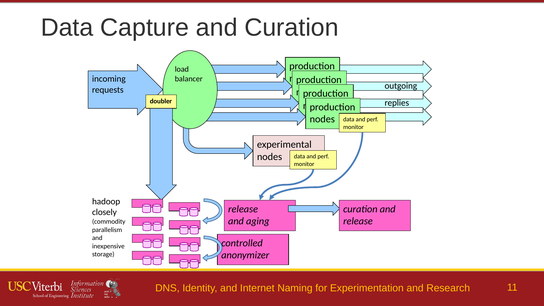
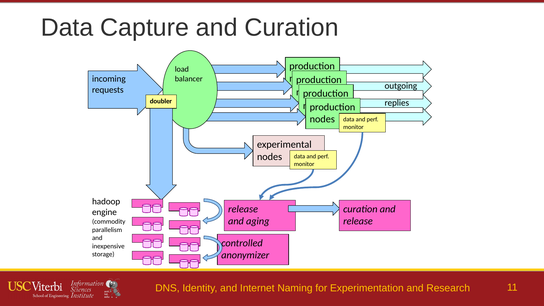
closely: closely -> engine (104, 212)
